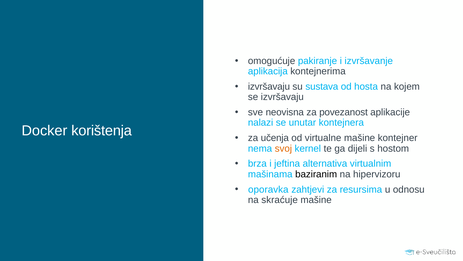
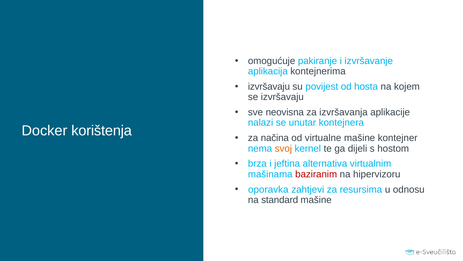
sustava: sustava -> povijest (322, 86)
povezanost: povezanost -> izvršavanja (343, 112)
učenja: učenja -> načina (275, 138)
baziranim colour: black -> red (316, 174)
skraćuje: skraćuje -> standard (280, 200)
